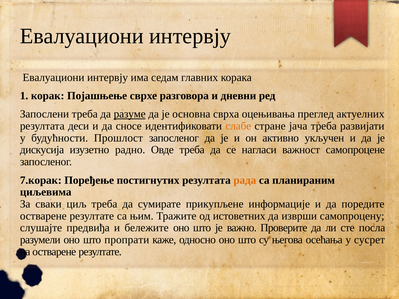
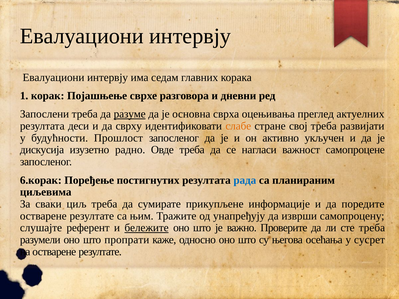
сносе: сносе -> сврху (129, 126)
јача: јача -> свој (298, 126)
7.корак: 7.корак -> 6.корак (41, 180)
рада colour: orange -> blue (245, 180)
истоветних: истоветних -> унапређују (239, 216)
предвиђа: предвиђа -> референт (88, 228)
бележите underline: none -> present (147, 228)
сте посла: посла -> треба (372, 228)
